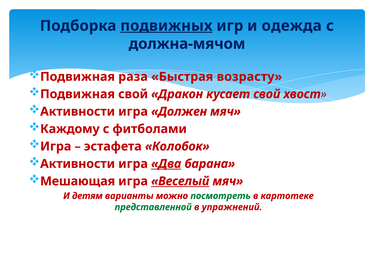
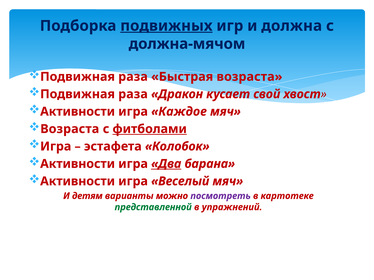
одежда: одежда -> должна (292, 26)
Быстрая возрасту: возрасту -> возраста (249, 77)
свой: свой -> раза (133, 94)
Должен: Должен -> Каждое (179, 112)
Каждому: Каждому -> Возраста (70, 129)
фитболами underline: none -> present (150, 129)
Мешающая: Мешающая -> Активности (78, 182)
Веселый underline: present -> none (180, 182)
посмотреть colour: green -> purple (221, 196)
